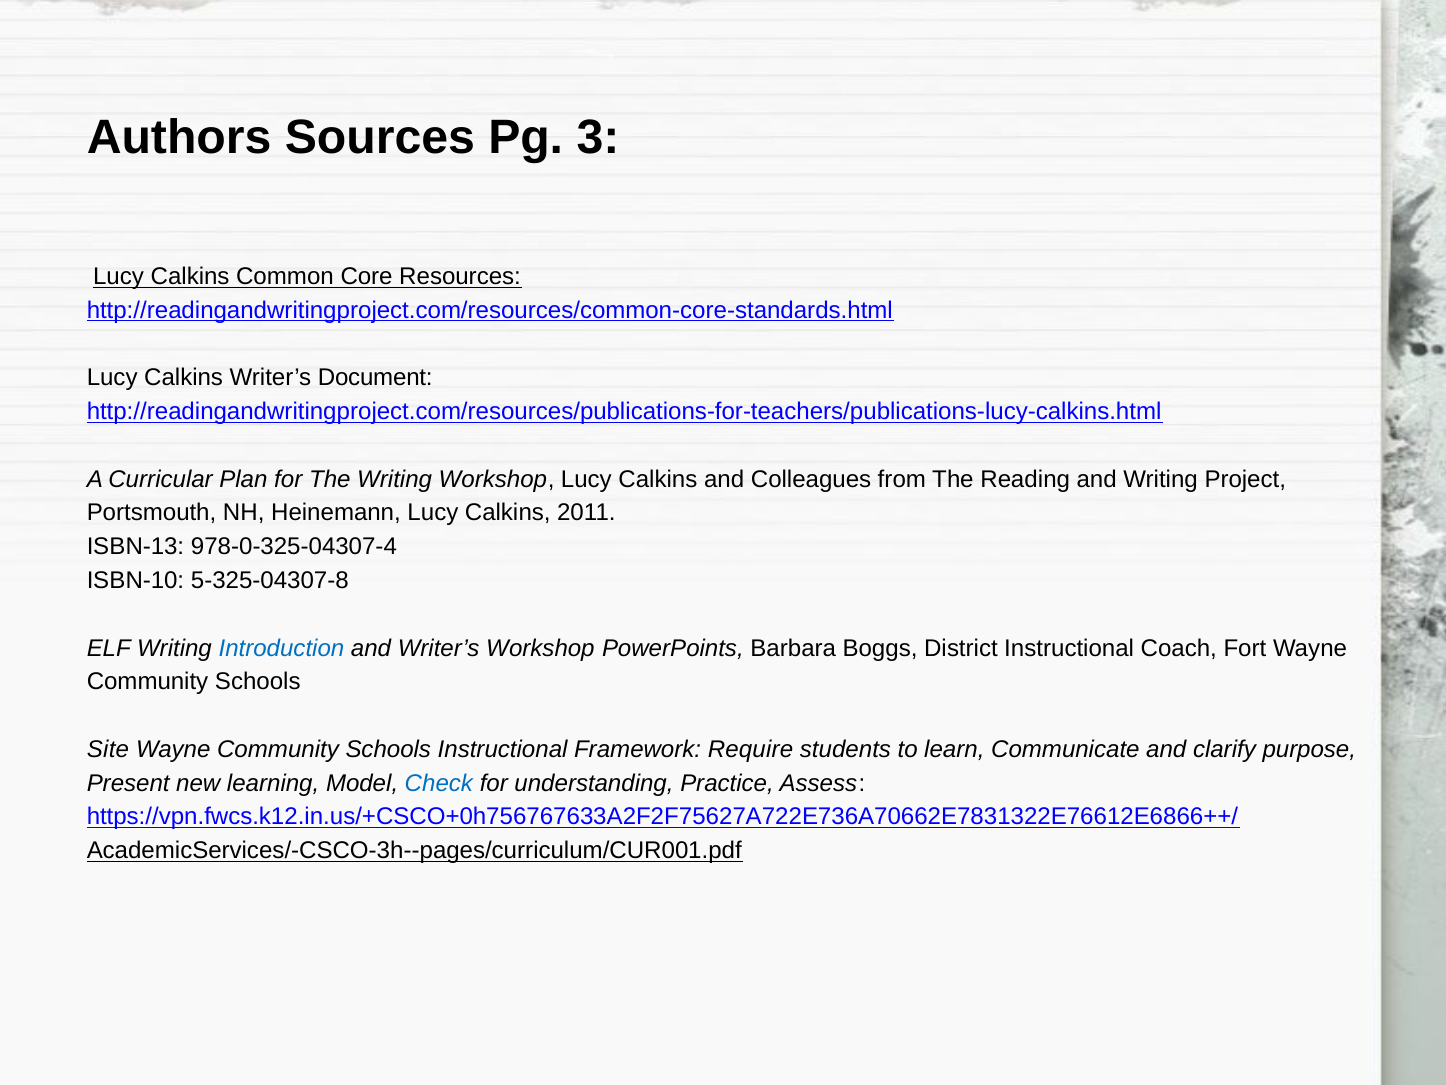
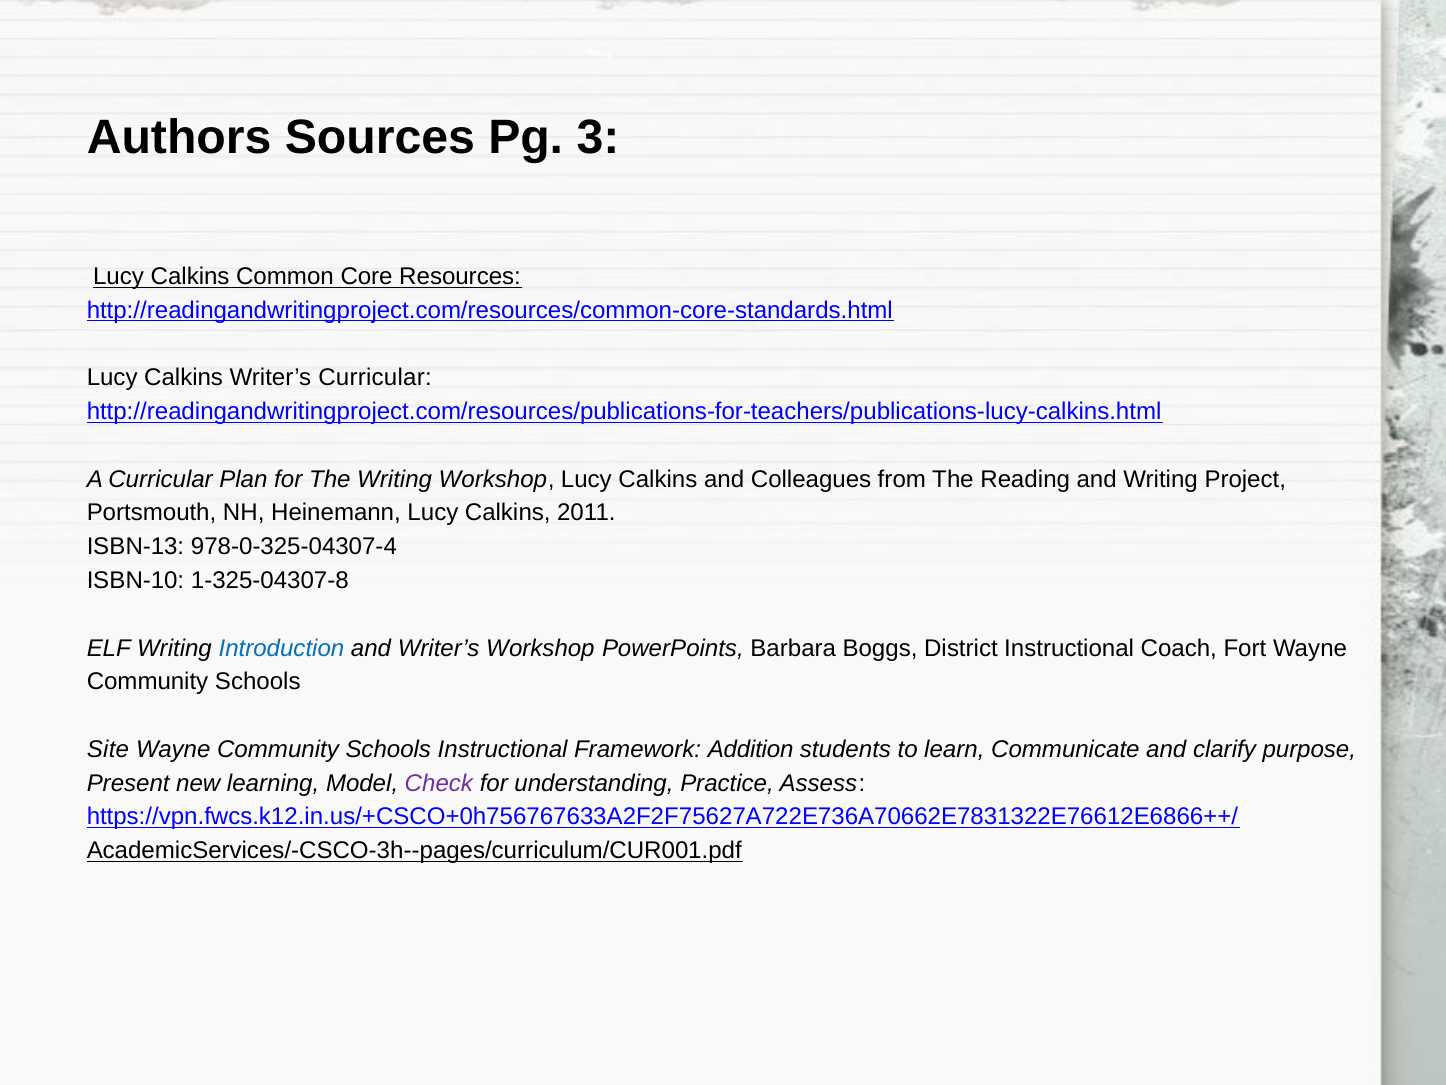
Writer’s Document: Document -> Curricular (375, 378)
5-325-04307-8: 5-325-04307-8 -> 1-325-04307-8 (270, 580)
Require: Require -> Addition (751, 749)
Check colour: blue -> purple (439, 783)
